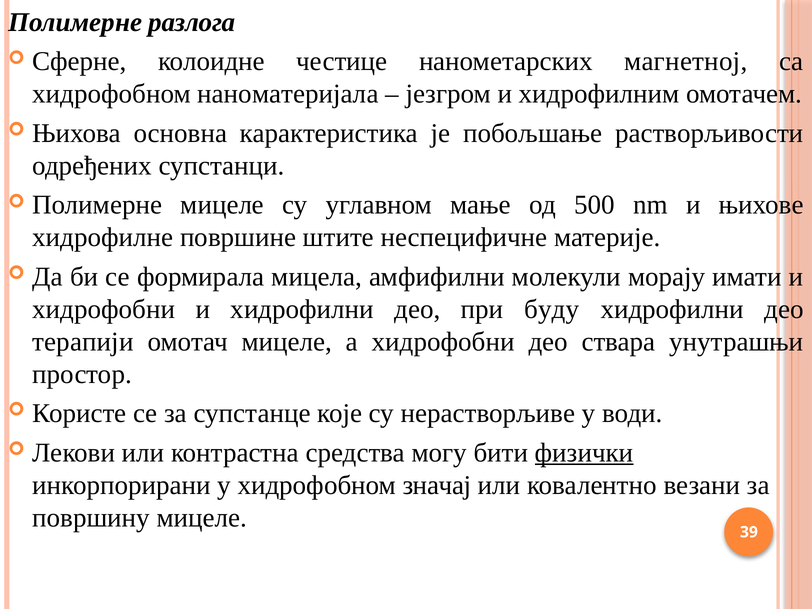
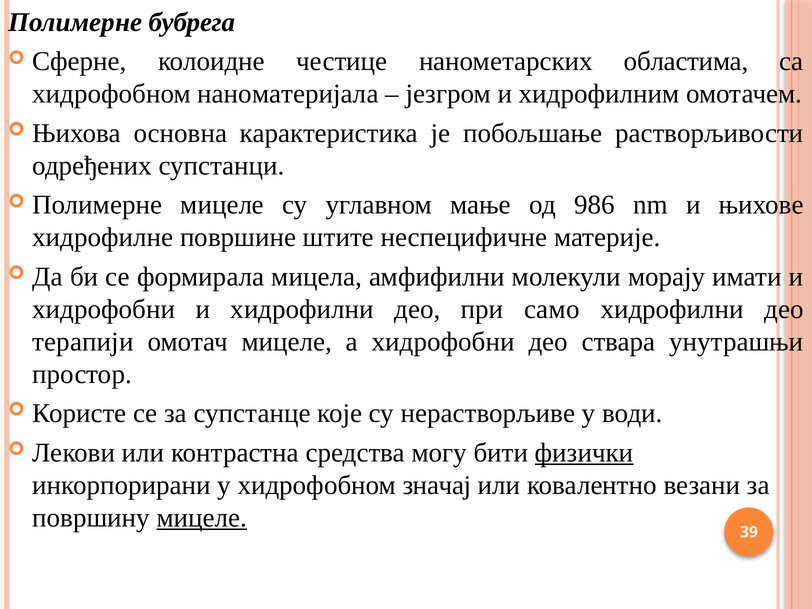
разлога: разлога -> бубрега (192, 22)
магнетној: магнетној -> областима (686, 61)
500: 500 -> 986 (594, 205)
буду: буду -> само (552, 309)
мицеле underline: none -> present (202, 518)
